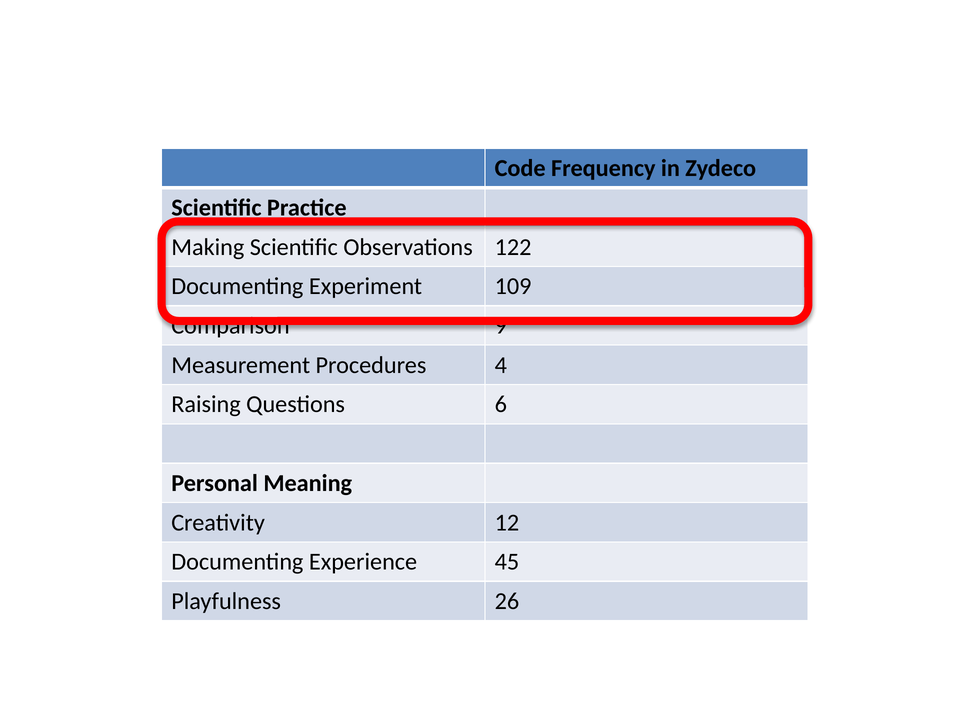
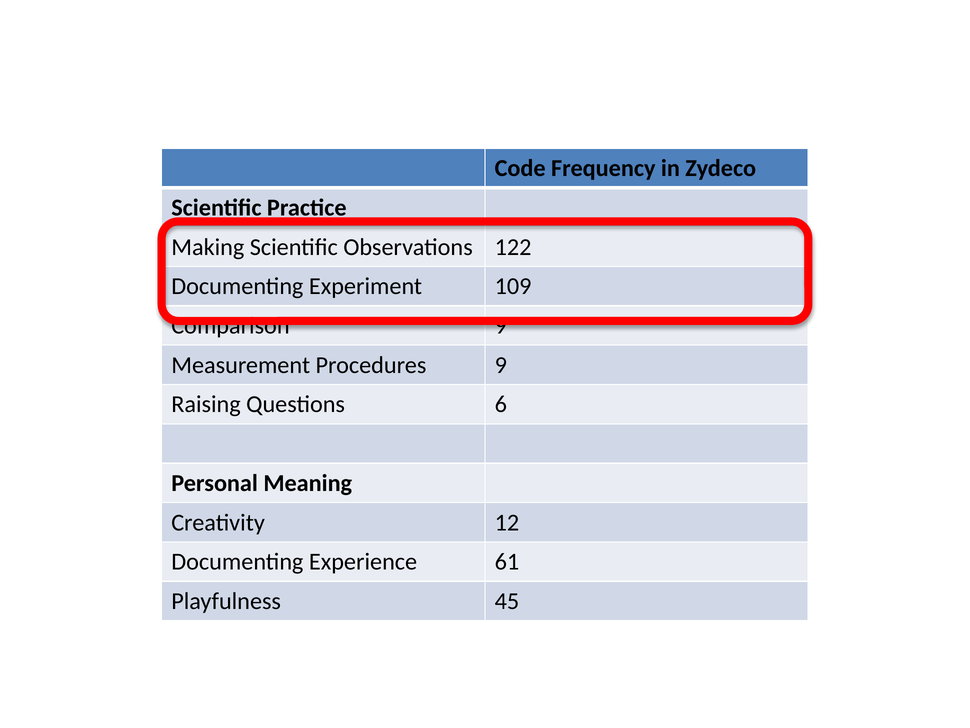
Procedures 4: 4 -> 9 (501, 365)
45: 45 -> 61 (507, 562)
26: 26 -> 45 (507, 601)
